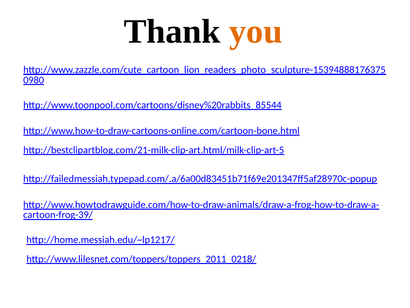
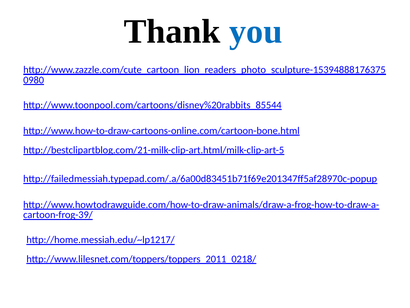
you colour: orange -> blue (256, 31)
